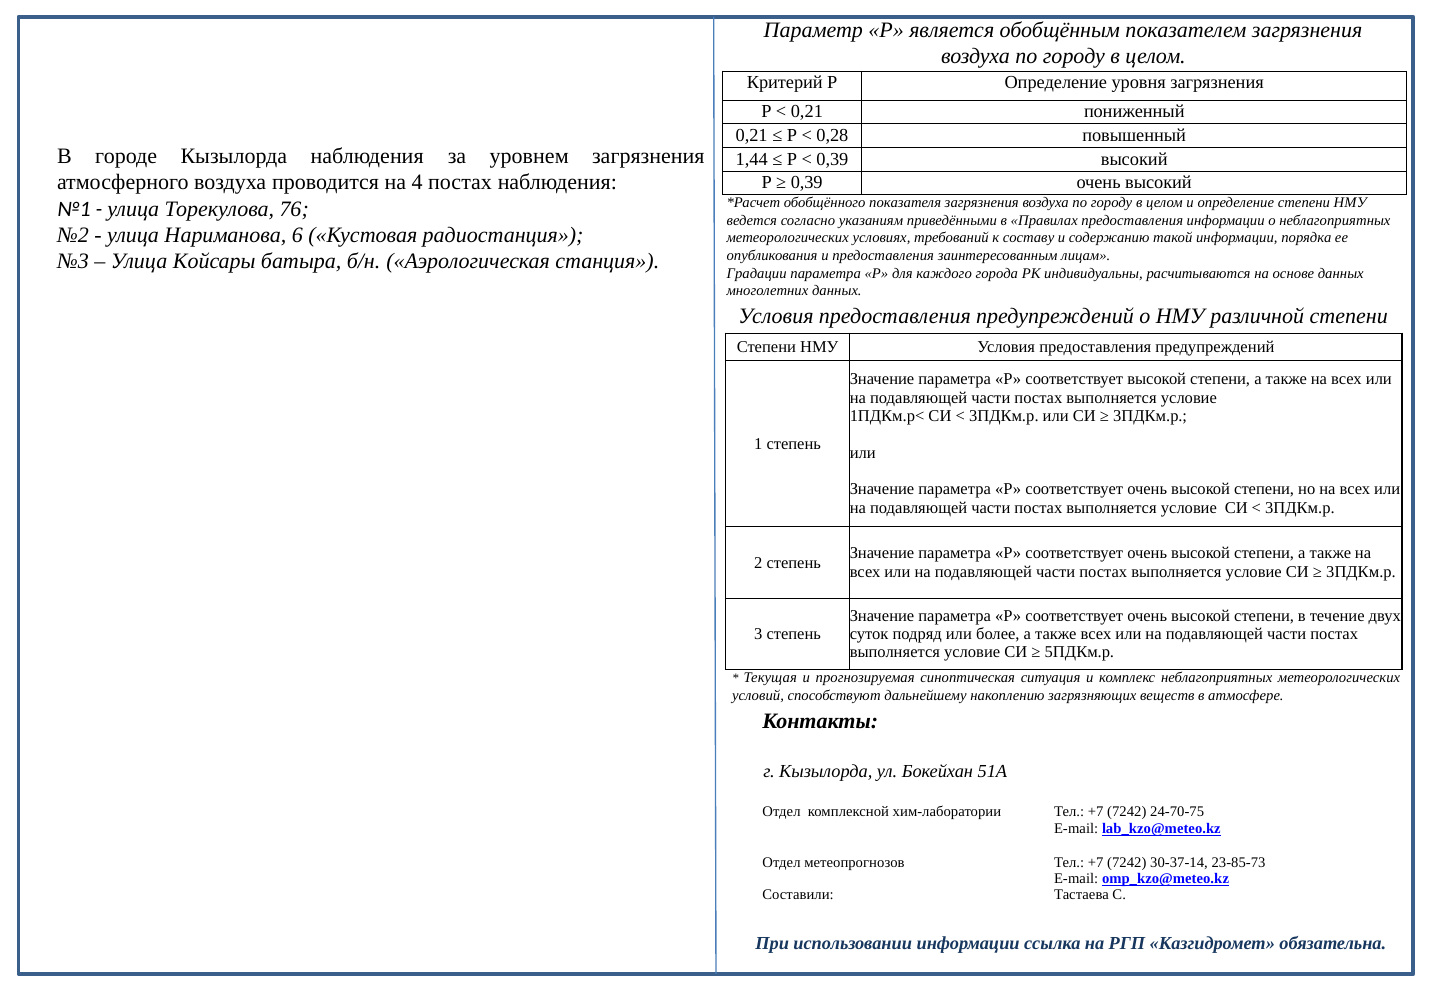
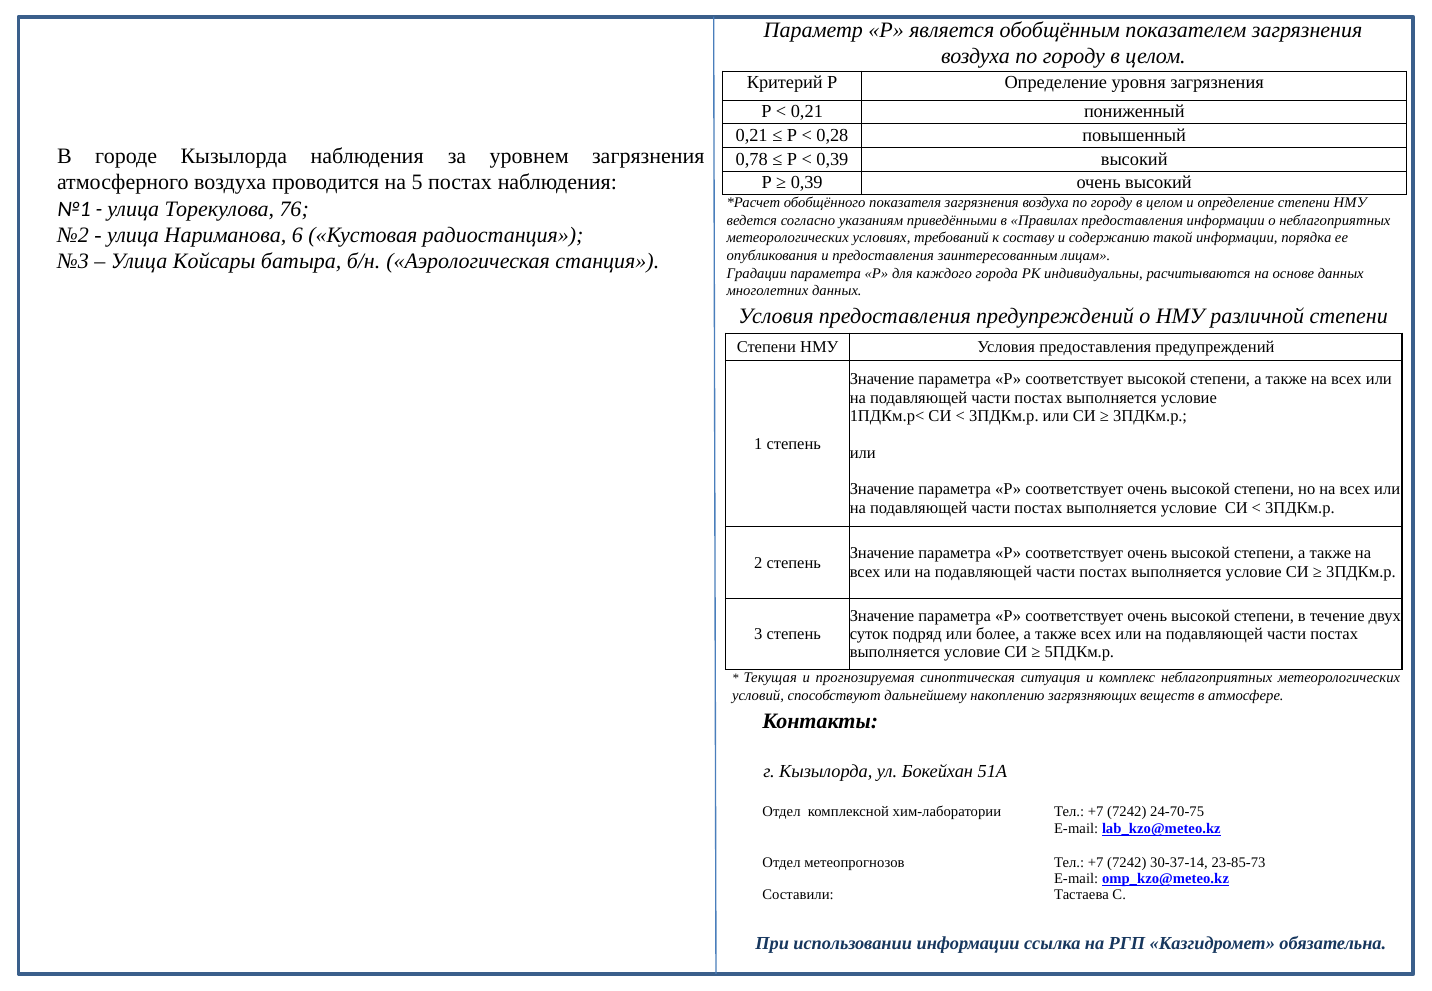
1,44: 1,44 -> 0,78 (752, 159)
4: 4 -> 5 (417, 182)
